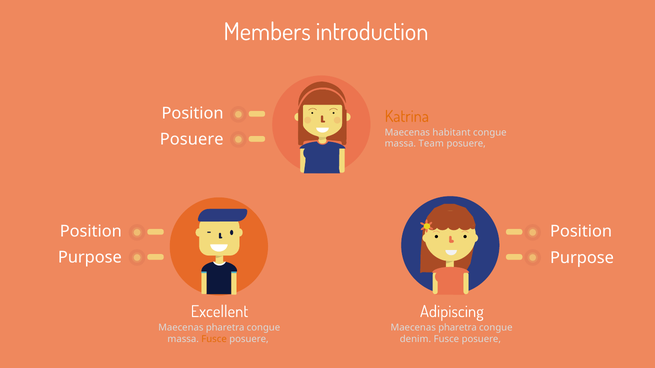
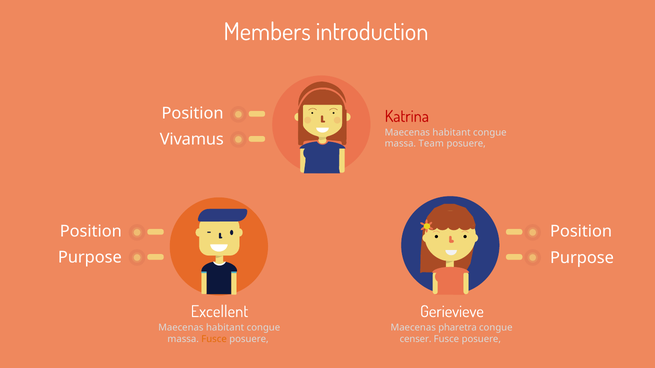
Katrina colour: orange -> red (407, 117)
Posuere: Posuere -> Vivamus (192, 140)
Adipiscing: Adipiscing -> Gerievieve (452, 312)
pharetra: pharetra -> habitant (225, 328)
denim: denim -> censer (416, 339)
